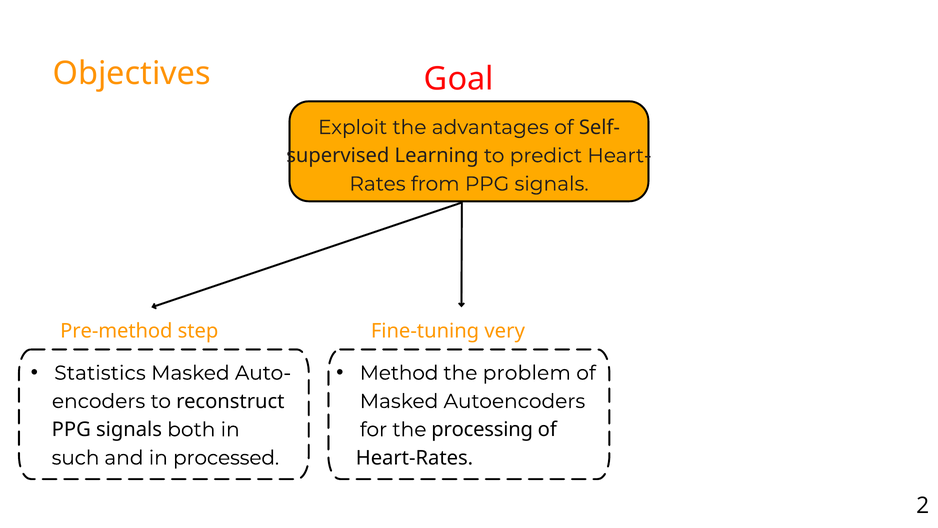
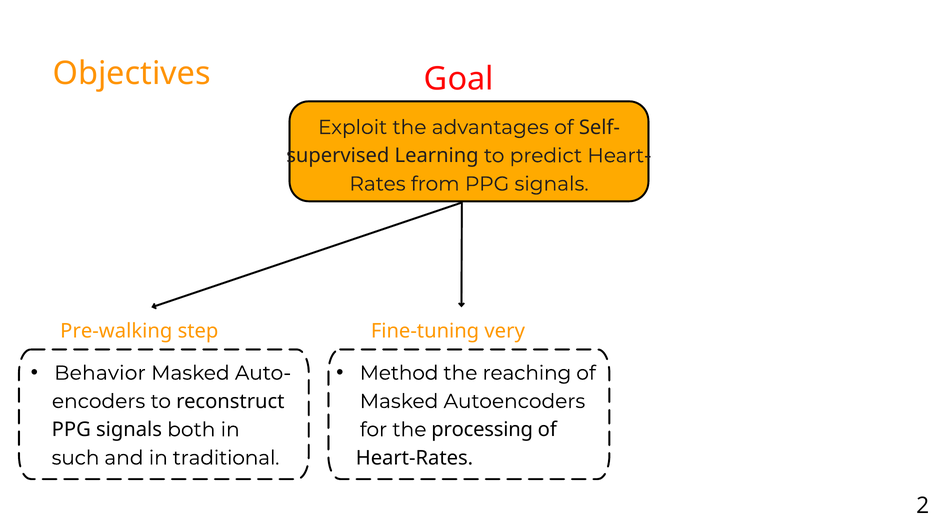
Pre-method: Pre-method -> Pre-walking (116, 331)
Statistics: Statistics -> Behavior (100, 373)
problem: problem -> reaching (527, 373)
processed: processed -> traditional (226, 458)
